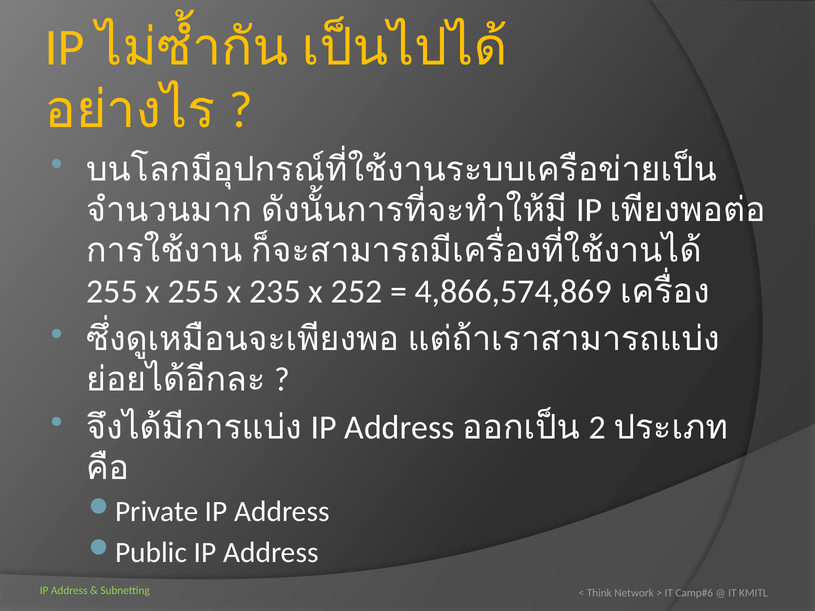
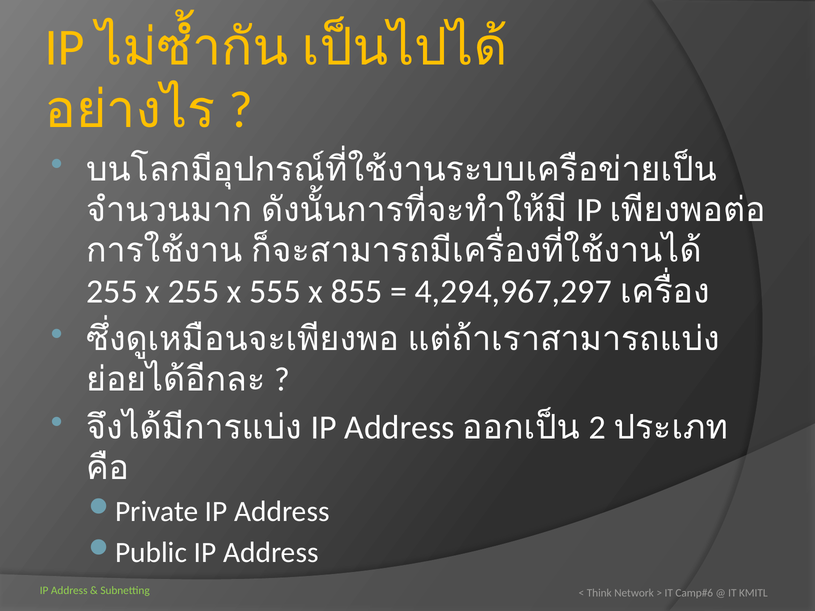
235: 235 -> 555 (275, 292)
252: 252 -> 855 (357, 292)
4,866,574,869: 4,866,574,869 -> 4,294,967,297 (513, 292)
